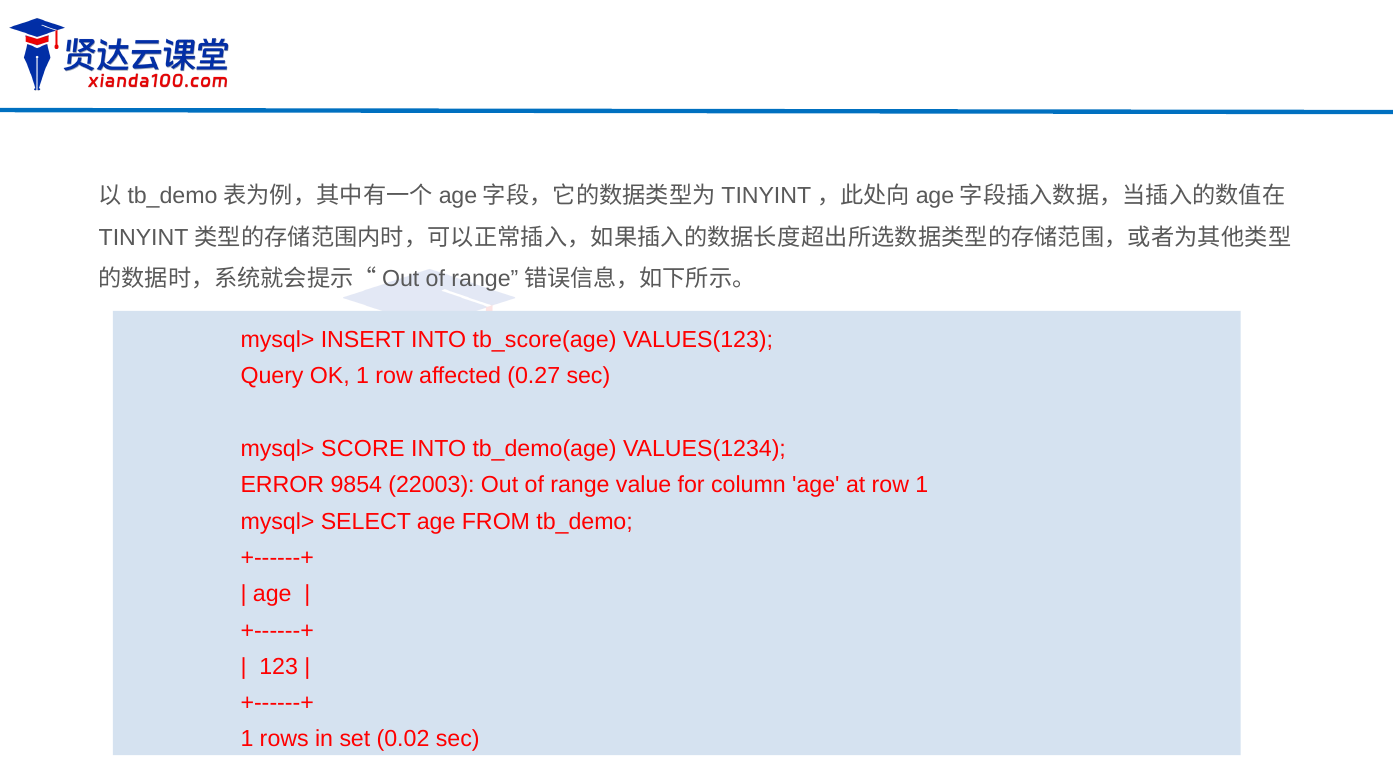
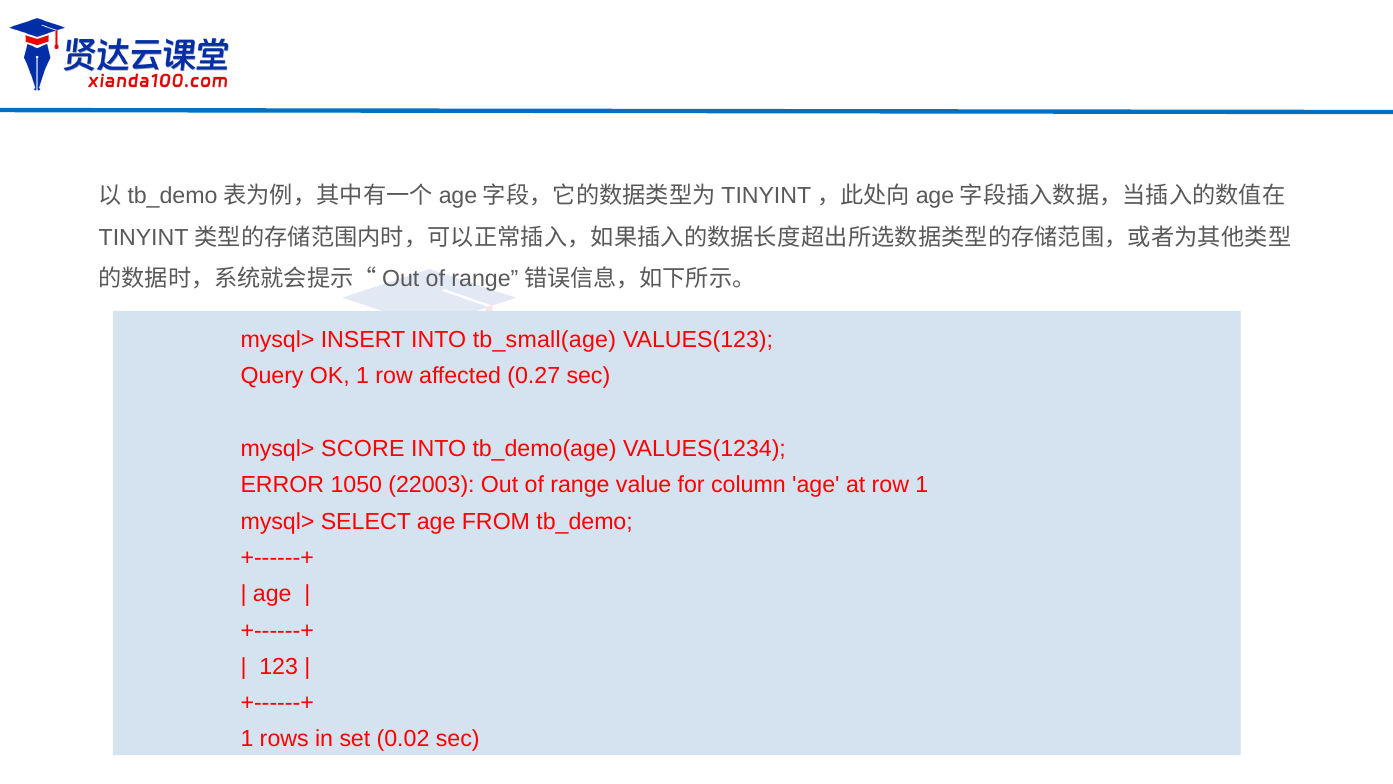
tb_score(age: tb_score(age -> tb_small(age (544, 340)
9854: 9854 -> 1050 (356, 485)
